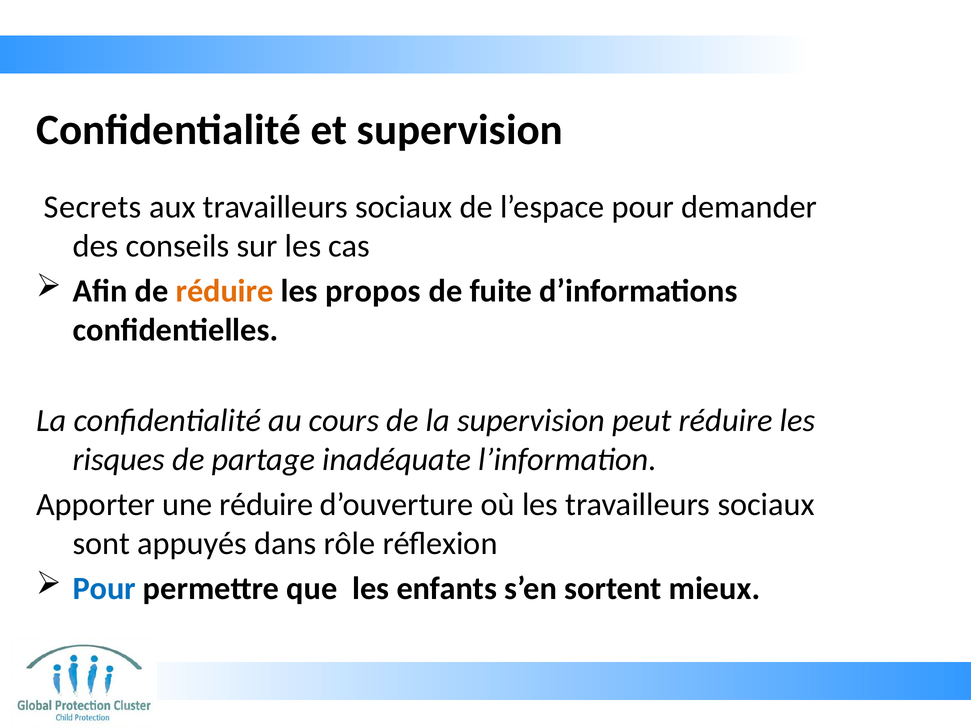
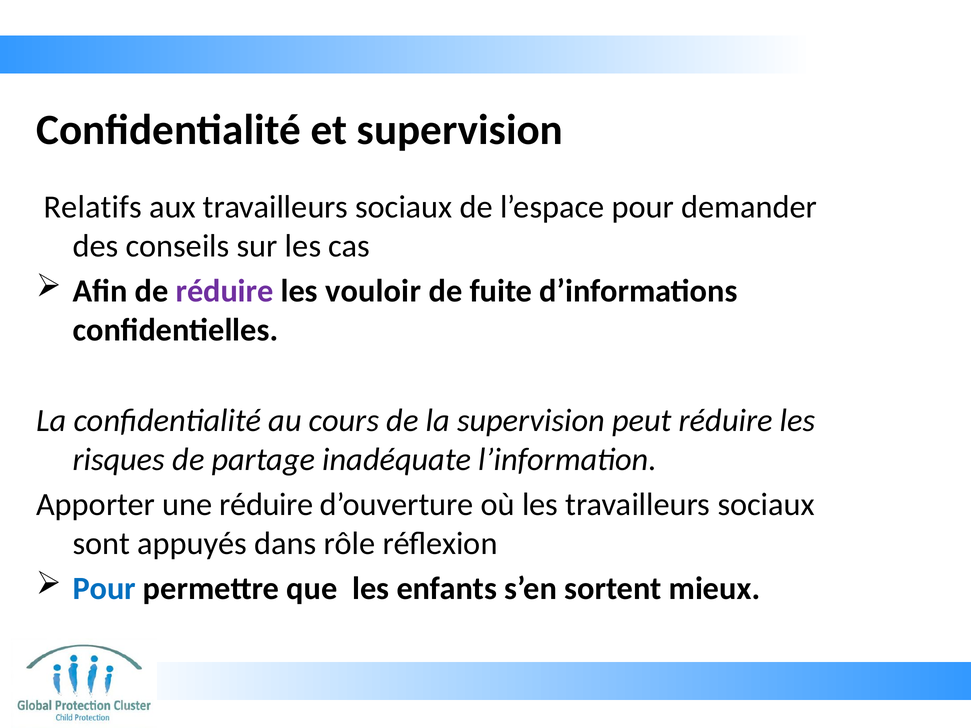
Secrets: Secrets -> Relatifs (93, 207)
réduire colour: orange -> purple (225, 291)
propos: propos -> vouloir (373, 291)
